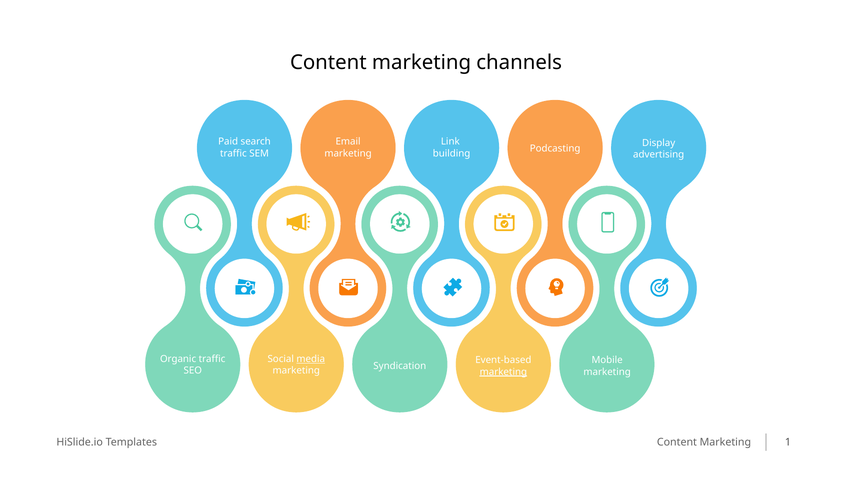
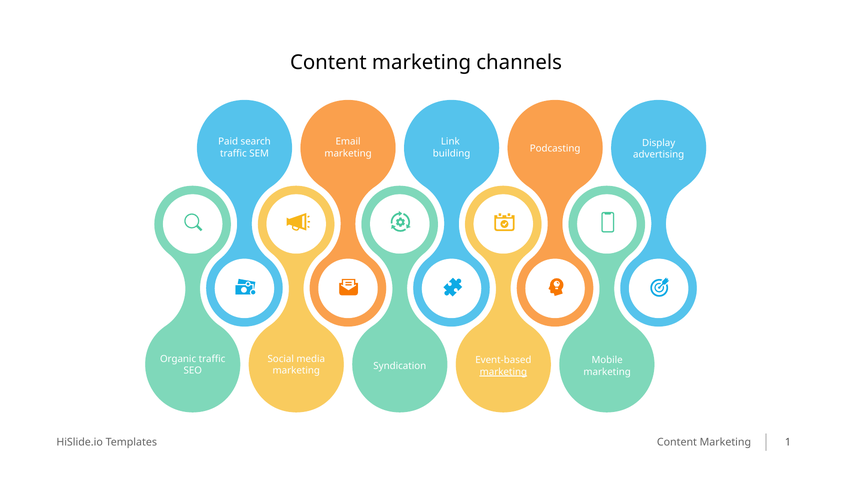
media underline: present -> none (311, 359)
